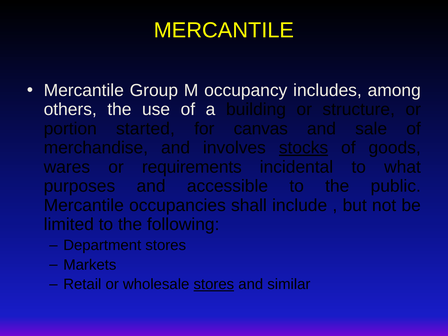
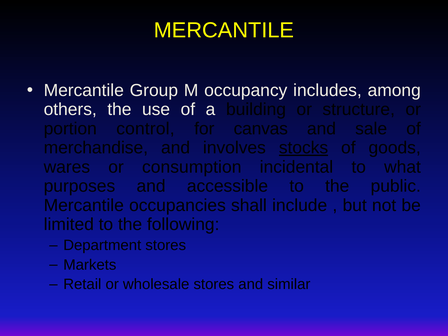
started: started -> control (145, 129)
requirements: requirements -> consumption (192, 167)
stores underline: present -> none (214, 284)
